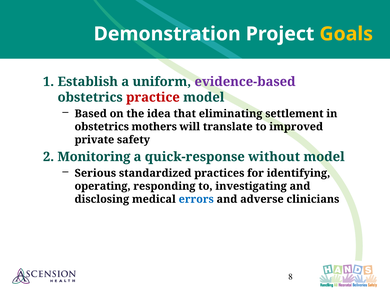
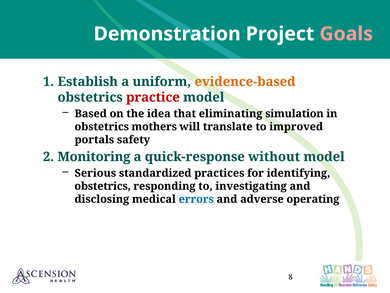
Goals colour: yellow -> pink (346, 34)
evidence-based colour: purple -> orange (245, 82)
settlement: settlement -> simulation (294, 113)
private: private -> portals (94, 139)
operating: operating -> obstetrics (103, 186)
clinicians: clinicians -> operating (313, 199)
